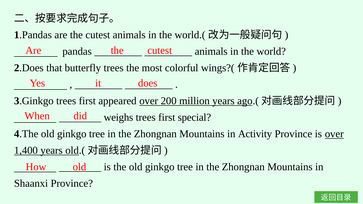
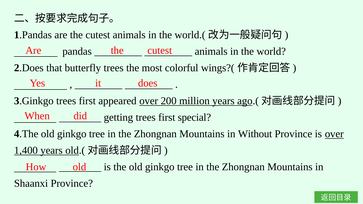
weighs: weighs -> getting (118, 118)
Activity: Activity -> Without (255, 134)
